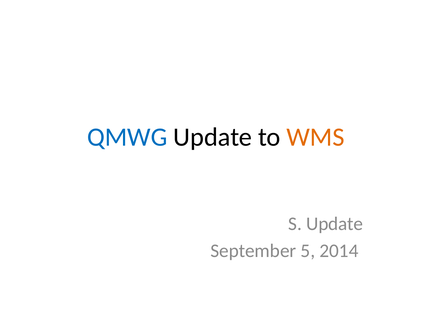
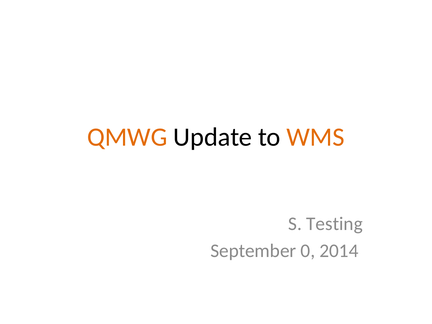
QMWG colour: blue -> orange (127, 137)
S Update: Update -> Testing (335, 224)
5: 5 -> 0 (308, 251)
